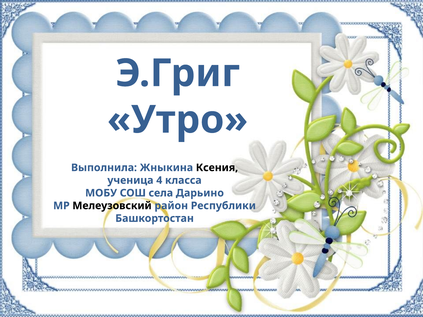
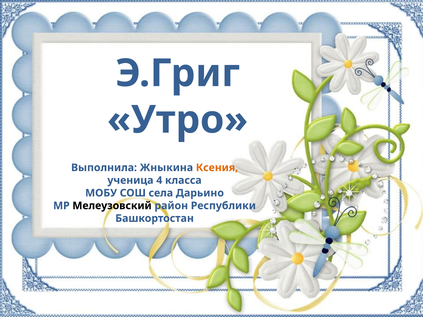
Ксения colour: black -> orange (217, 168)
